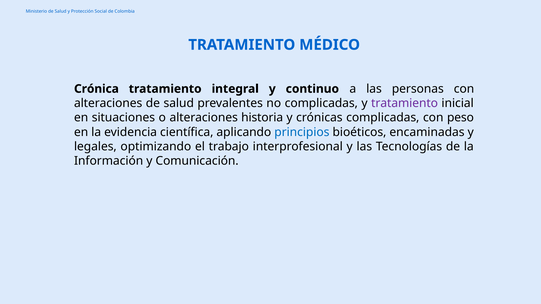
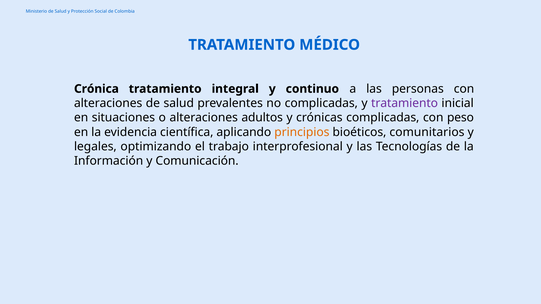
historia: historia -> adultos (262, 118)
principios colour: blue -> orange (302, 132)
encaminadas: encaminadas -> comunitarios (427, 132)
